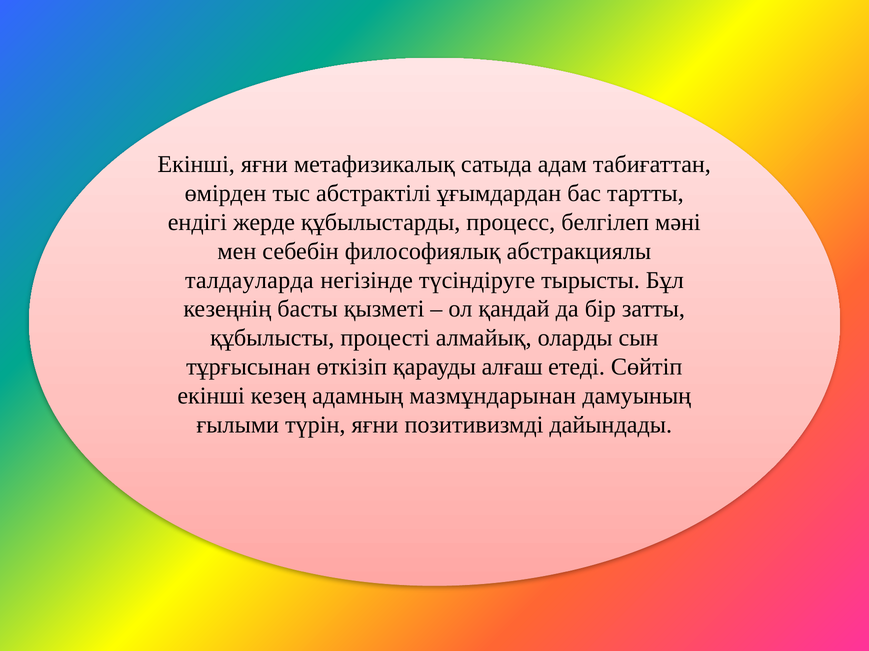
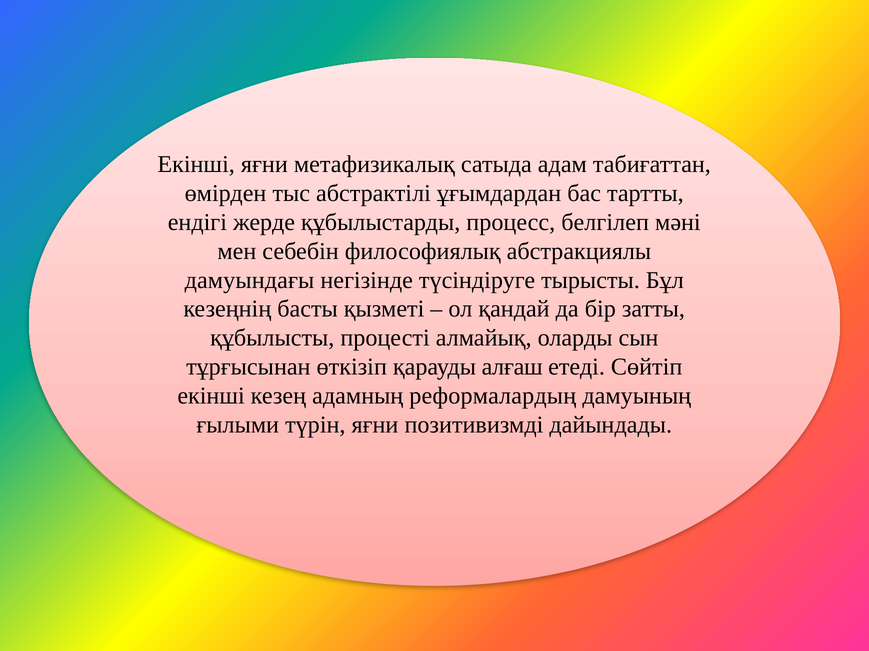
талдауларда: талдауларда -> дамуындағы (249, 280)
мазмұндарынан: мазмұндарынан -> реформалардың (493, 396)
